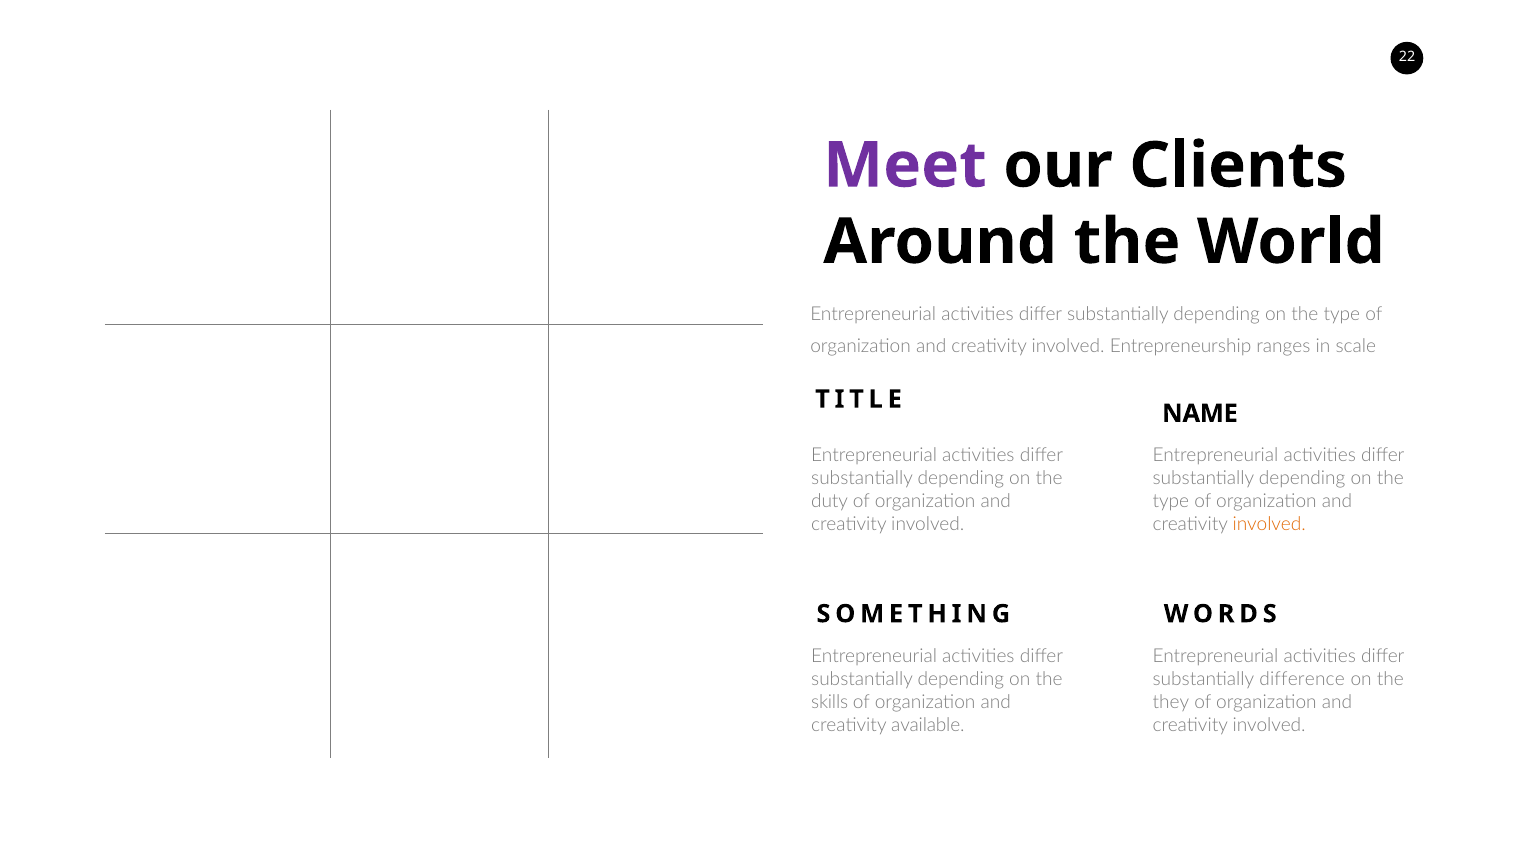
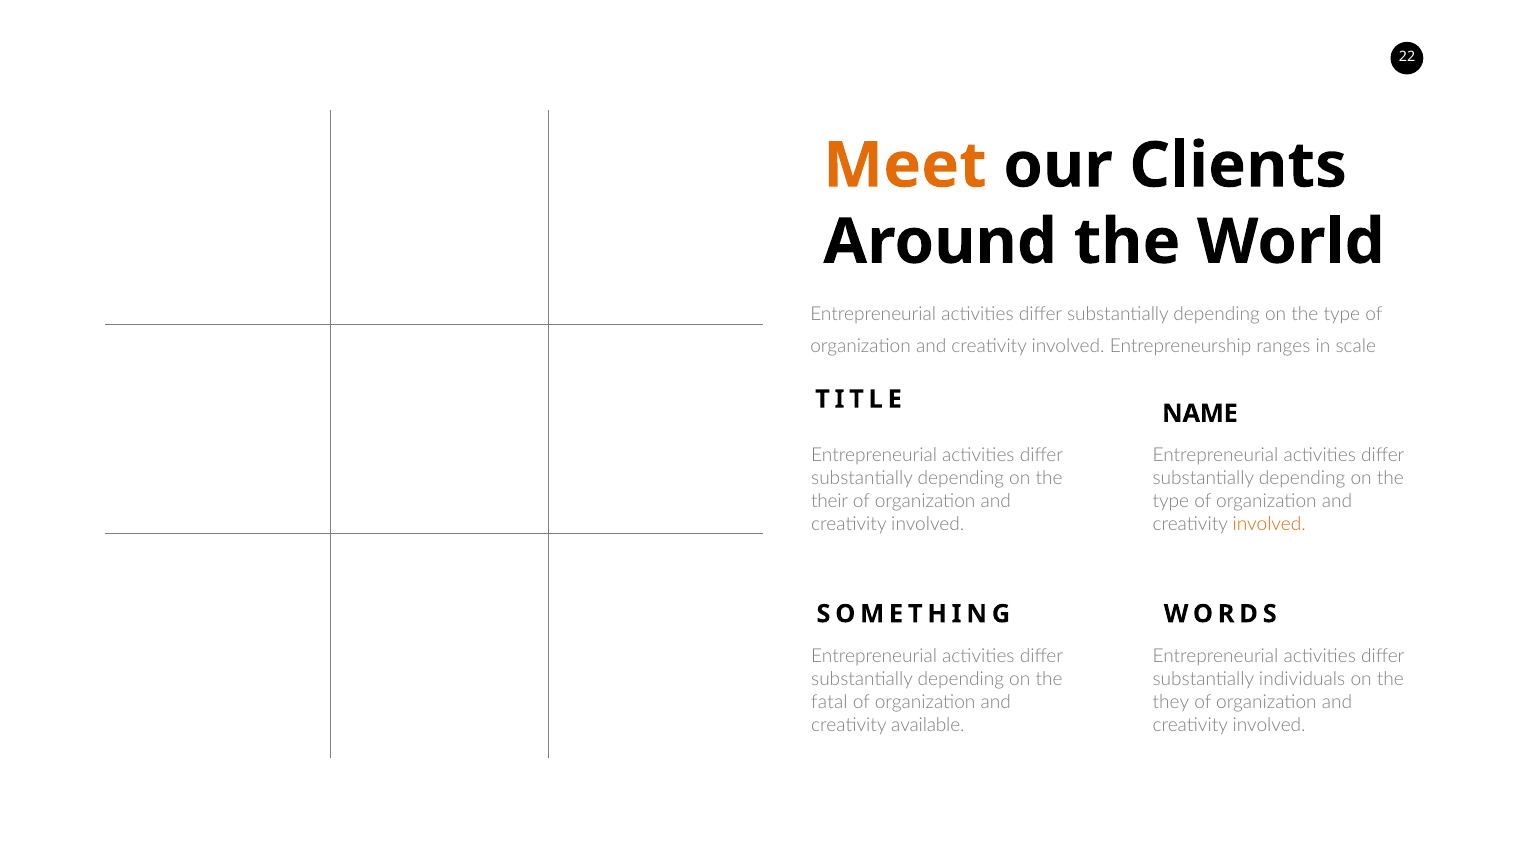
Meet colour: purple -> orange (905, 166)
duty: duty -> their (830, 501)
difference: difference -> individuals (1302, 679)
skills: skills -> fatal (829, 702)
